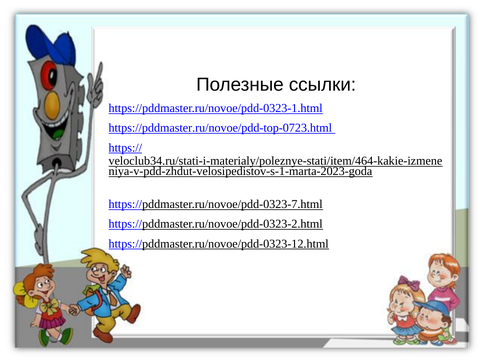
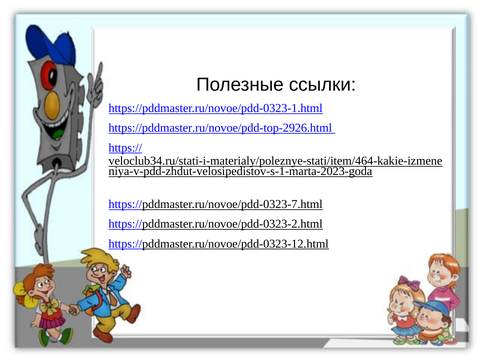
https://pddmaster.ru/novoe/pdd-top-0723.html: https://pddmaster.ru/novoe/pdd-top-0723.html -> https://pddmaster.ru/novoe/pdd-top-2926.html (220, 128)
